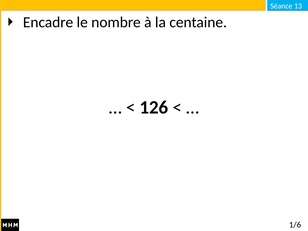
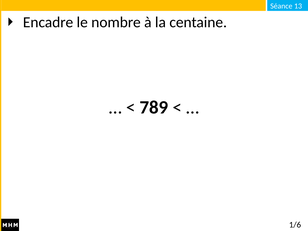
126: 126 -> 789 (154, 107)
